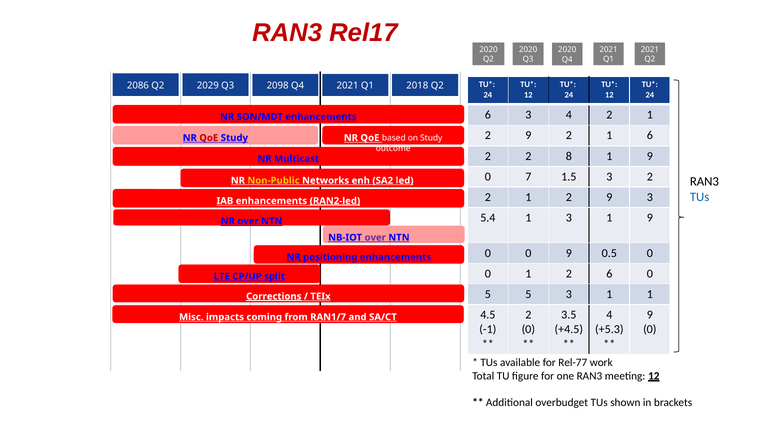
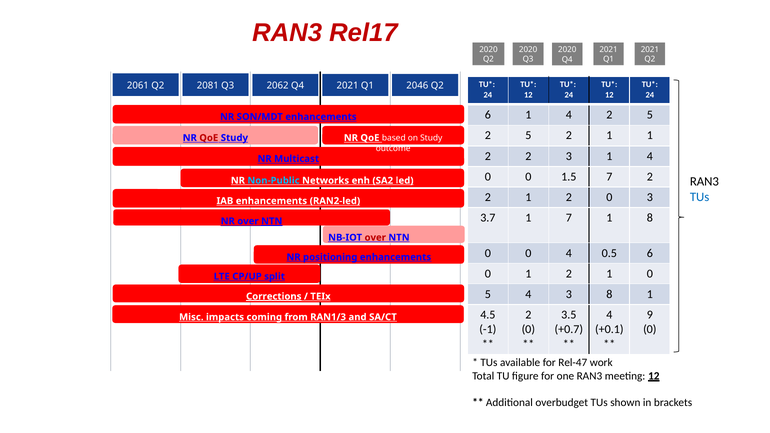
2086: 2086 -> 2061 (138, 85)
2029: 2029 -> 2081 (208, 85)
Q1 2018: 2018 -> 2046 (417, 86)
2098: 2098 -> 2062 (278, 86)
6 3: 3 -> 1 (528, 115)
4 2 1: 1 -> 5 (650, 115)
9: 9 -> 5 (528, 136)
1 6: 6 -> 1 (650, 136)
2 8: 8 -> 3 (569, 156)
9: 9 -> 4 (650, 156)
7: 7 -> 0 (528, 177)
1.5 3: 3 -> 7 (609, 177)
Non-Public colour: yellow -> light blue (274, 181)
9: 9 -> 0 (609, 197)
RAN2-led underline: present -> none (335, 201)
5.4: 5.4 -> 3.7 (488, 218)
1 3: 3 -> 7 (569, 218)
9: 9 -> 8 (650, 218)
NTN underline: none -> present (272, 221)
over colour: purple -> red (375, 238)
0 9: 9 -> 4 (569, 253)
0.5 0: 0 -> 6 (650, 253)
1 2 6: 6 -> 1 (609, 274)
5 5: 5 -> 4 (528, 294)
1: 1 -> 8 (609, 294)
RAN1/7: RAN1/7 -> RAN1/3 (328, 317)
+4.5: +4.5 -> +0.7 (569, 330)
+5.3: +5.3 -> +0.1 (609, 330)
Rel-77: Rel-77 -> Rel-47 (573, 362)
